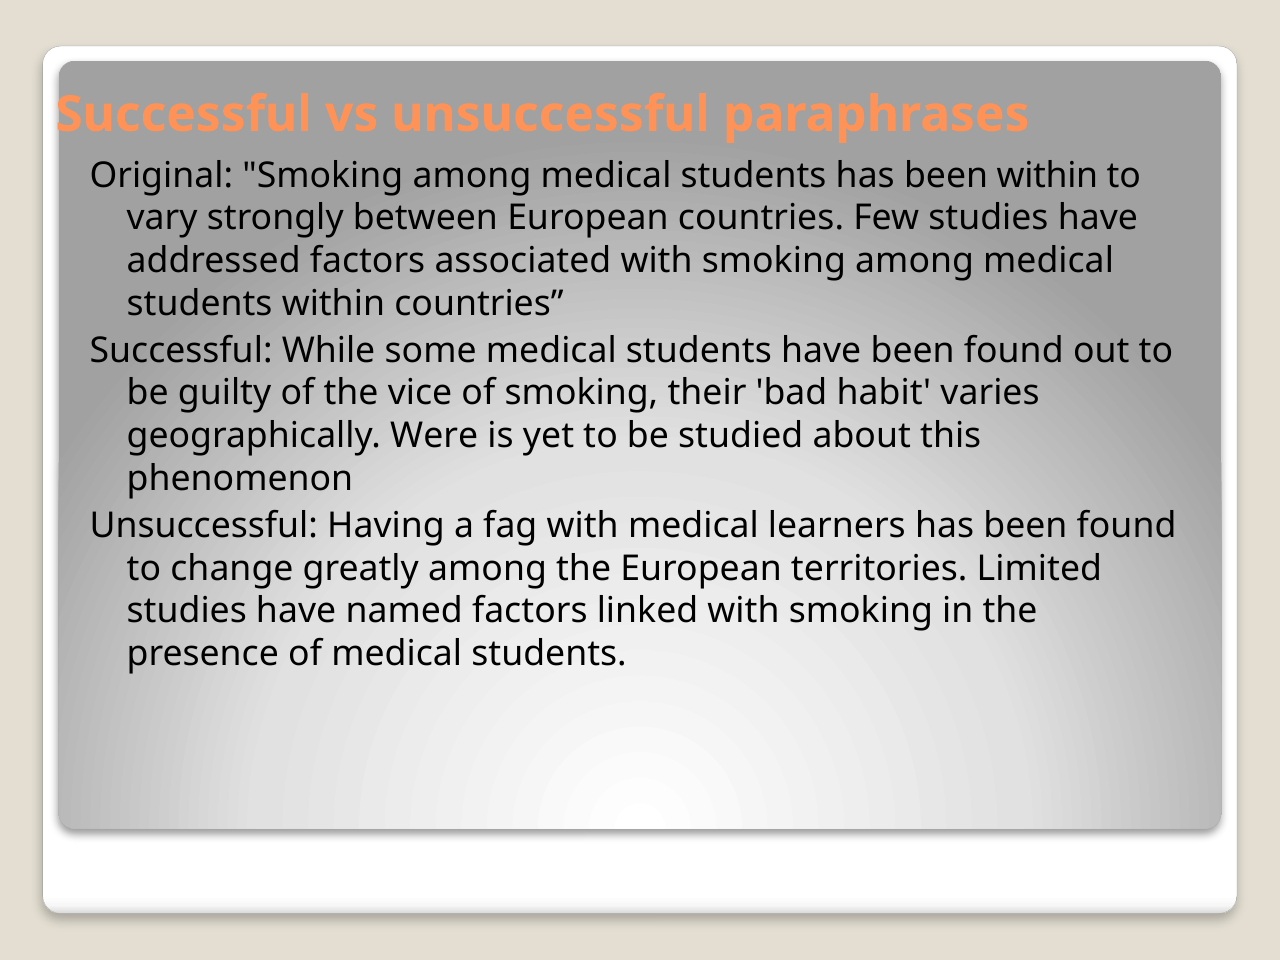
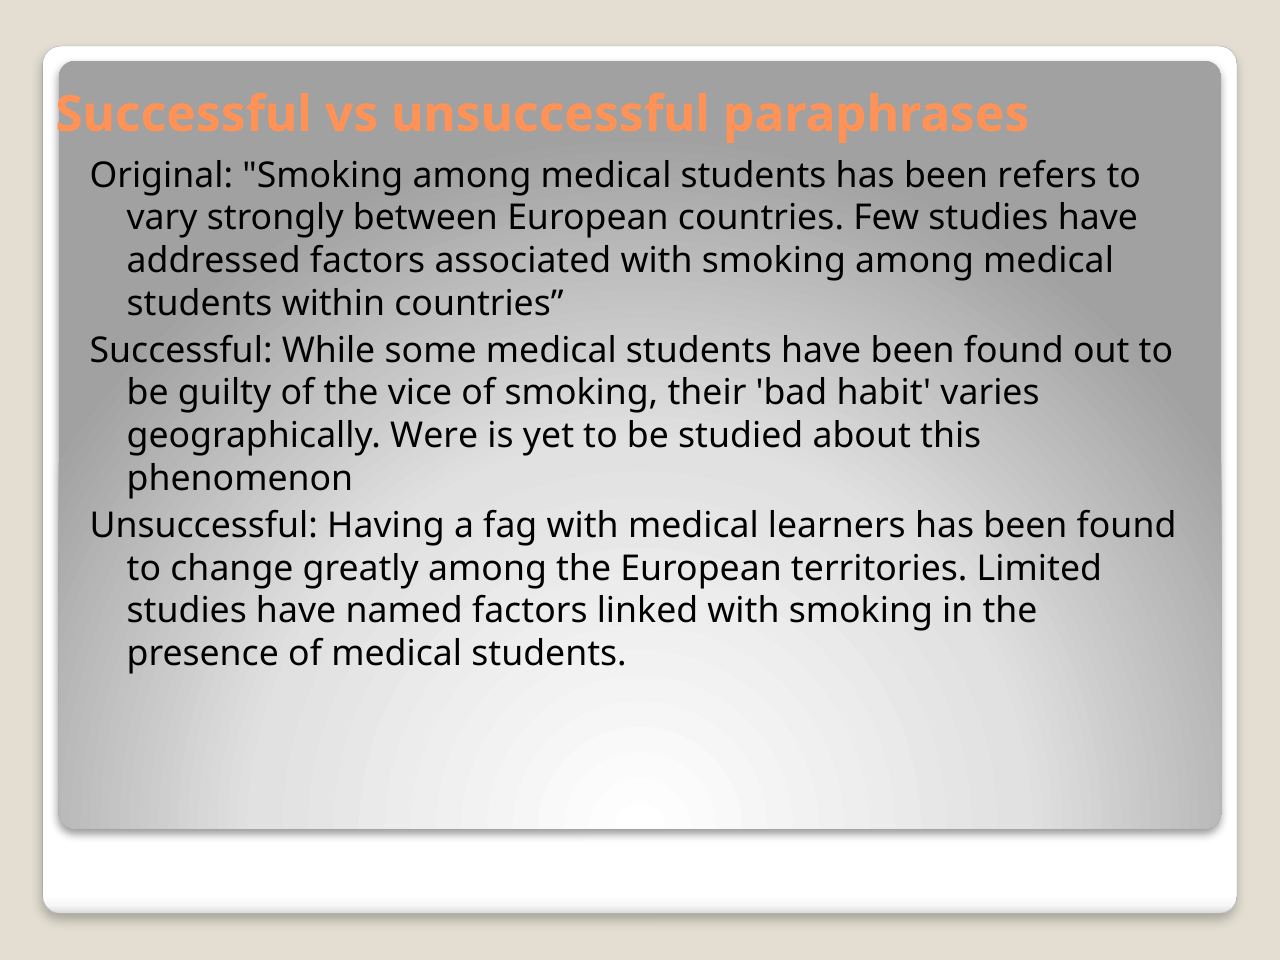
been within: within -> refers (1047, 175)
